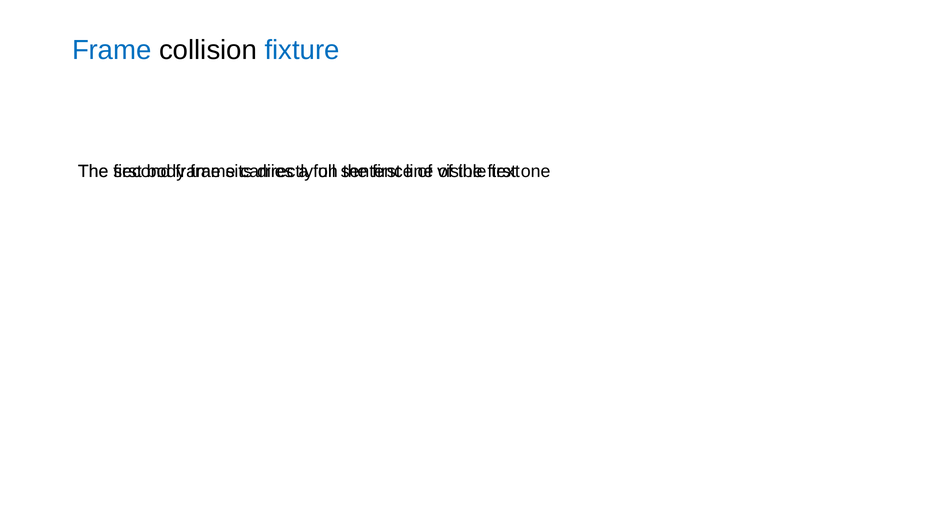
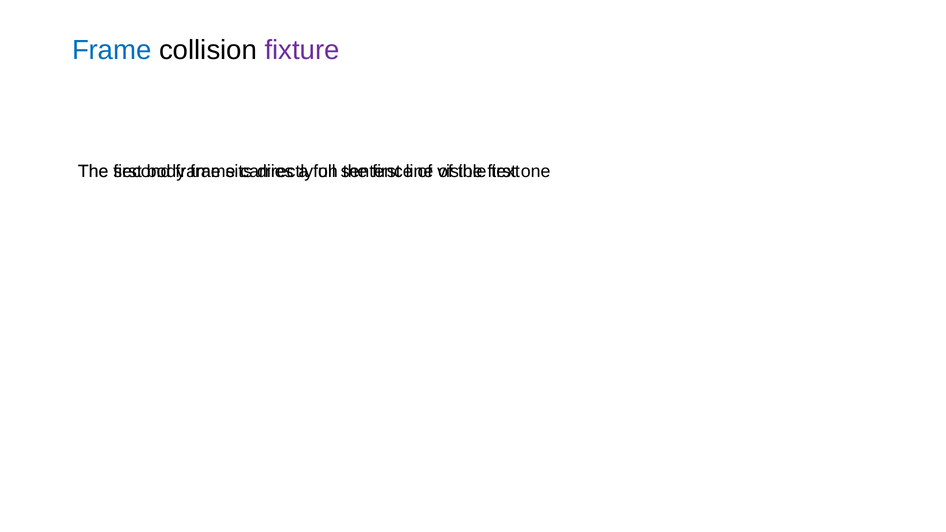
fixture colour: blue -> purple (302, 50)
